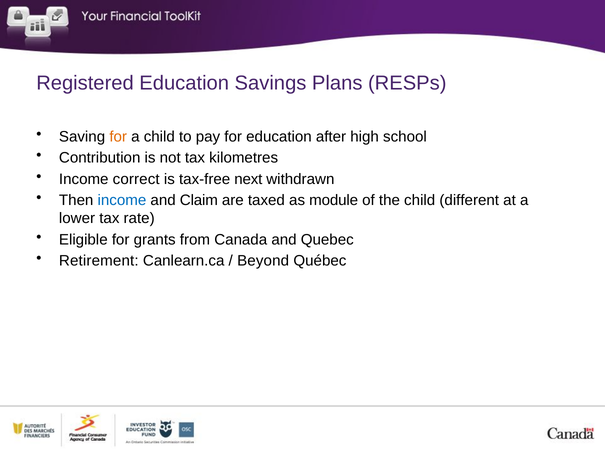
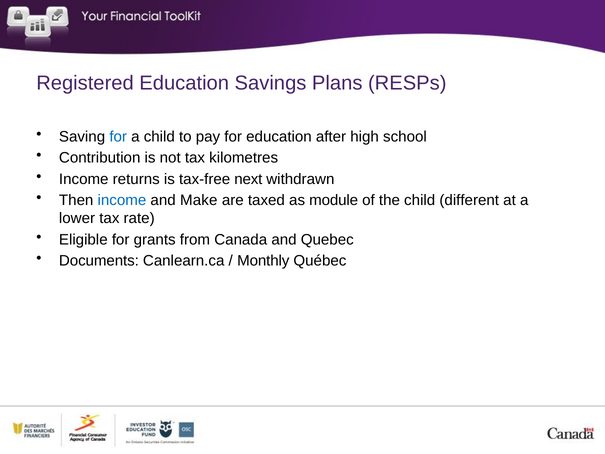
for colour: orange -> blue (118, 137)
correct: correct -> returns (136, 179)
Claim: Claim -> Make (199, 200)
Retirement: Retirement -> Documents (99, 261)
Beyond: Beyond -> Monthly (263, 261)
